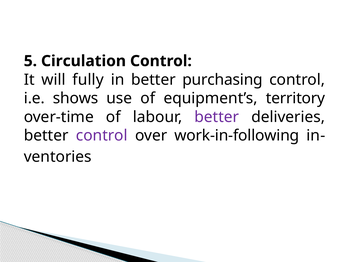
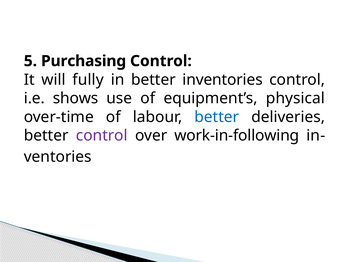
Circulation: Circulation -> Purchasing (84, 61)
purchasing: purchasing -> inventories (223, 80)
territory: territory -> physical (295, 98)
better colour: purple -> blue (217, 117)
